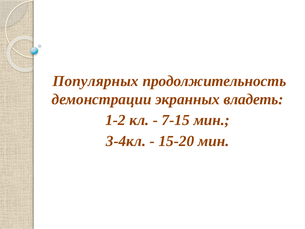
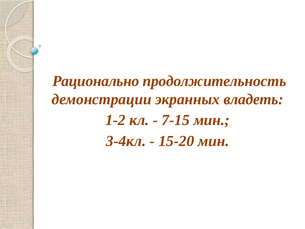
Популярных: Популярных -> Рационально (96, 81)
